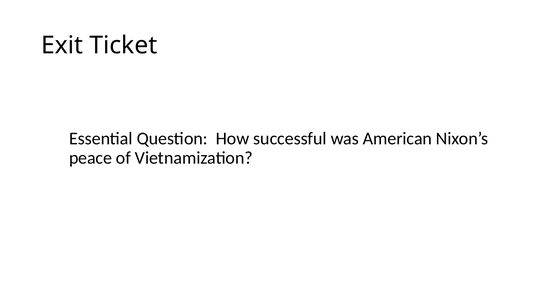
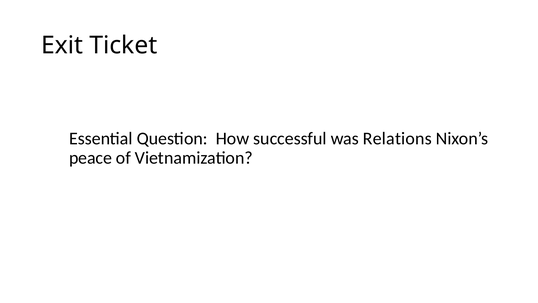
American: American -> Relations (397, 138)
